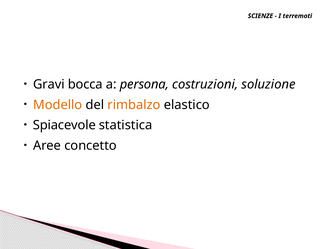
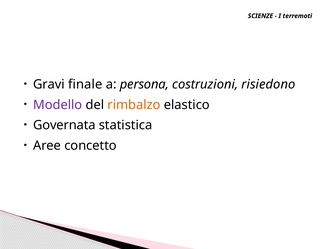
bocca: bocca -> finale (85, 84)
soluzione: soluzione -> risiedono (268, 84)
Modello colour: orange -> purple (58, 105)
Spiacevole: Spiacevole -> Governata (64, 125)
